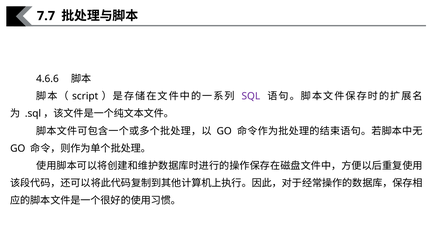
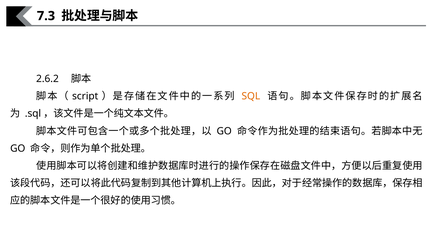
7.7: 7.7 -> 7.3 (46, 16)
4.6.6: 4.6.6 -> 2.6.2 (47, 79)
SQL colour: purple -> orange (251, 96)
